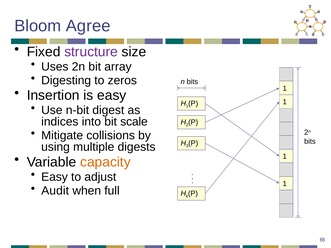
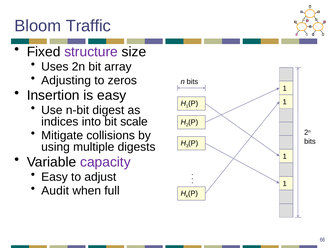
Agree: Agree -> Traffic (88, 26)
Digesting: Digesting -> Adjusting (66, 81)
capacity colour: orange -> purple (105, 162)
